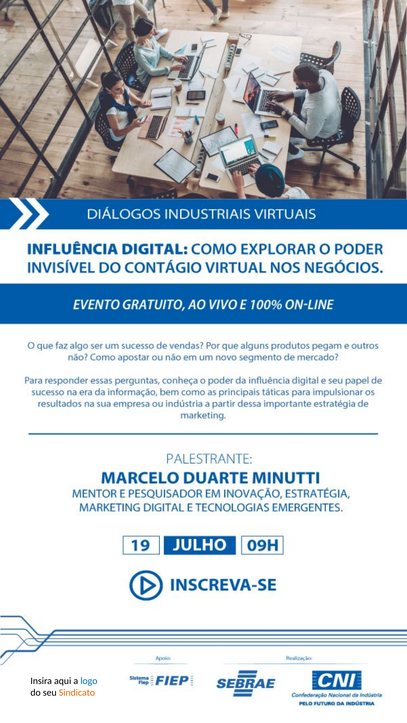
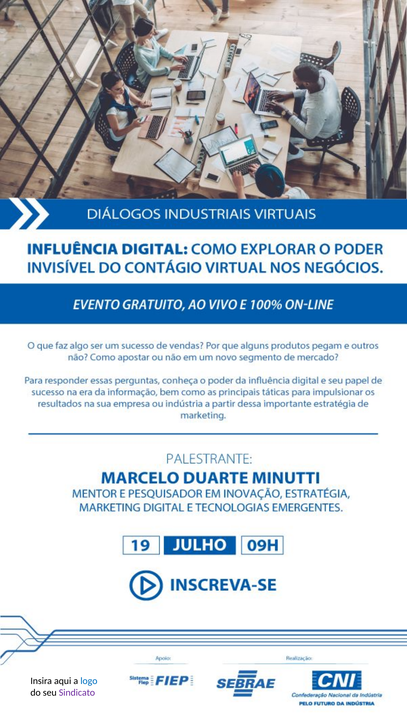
Sindicato colour: orange -> purple (77, 693)
